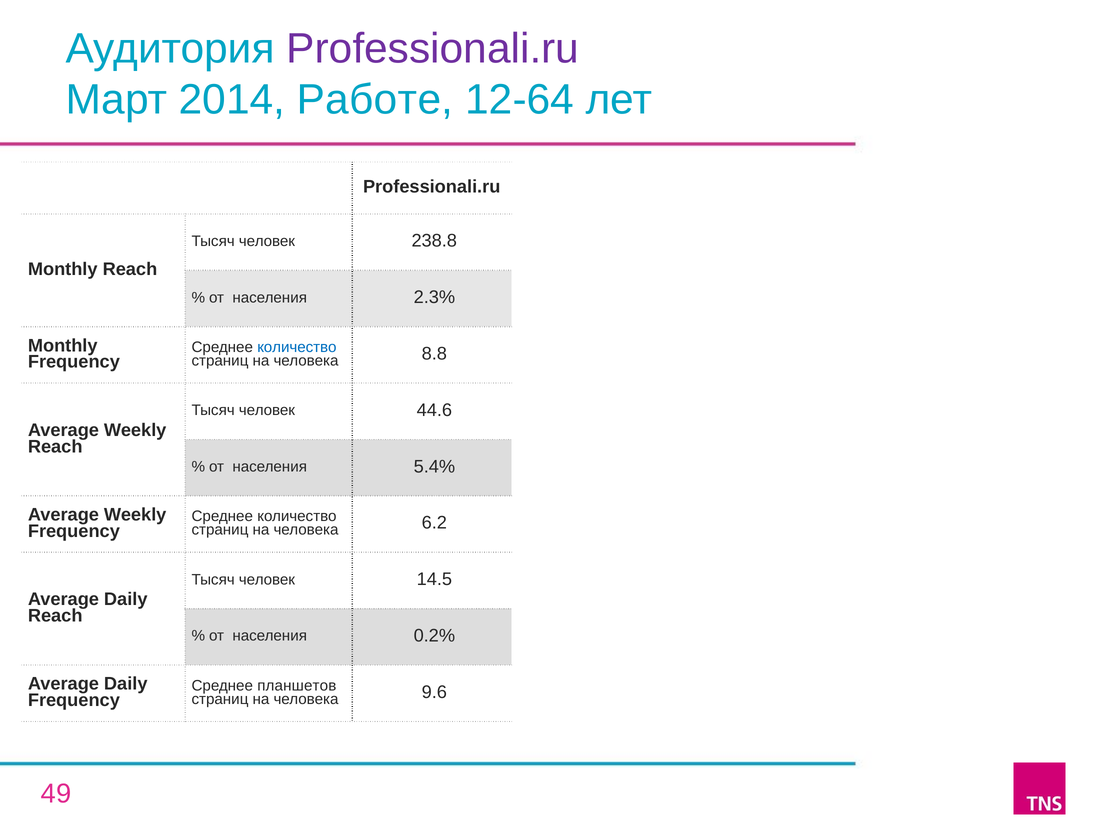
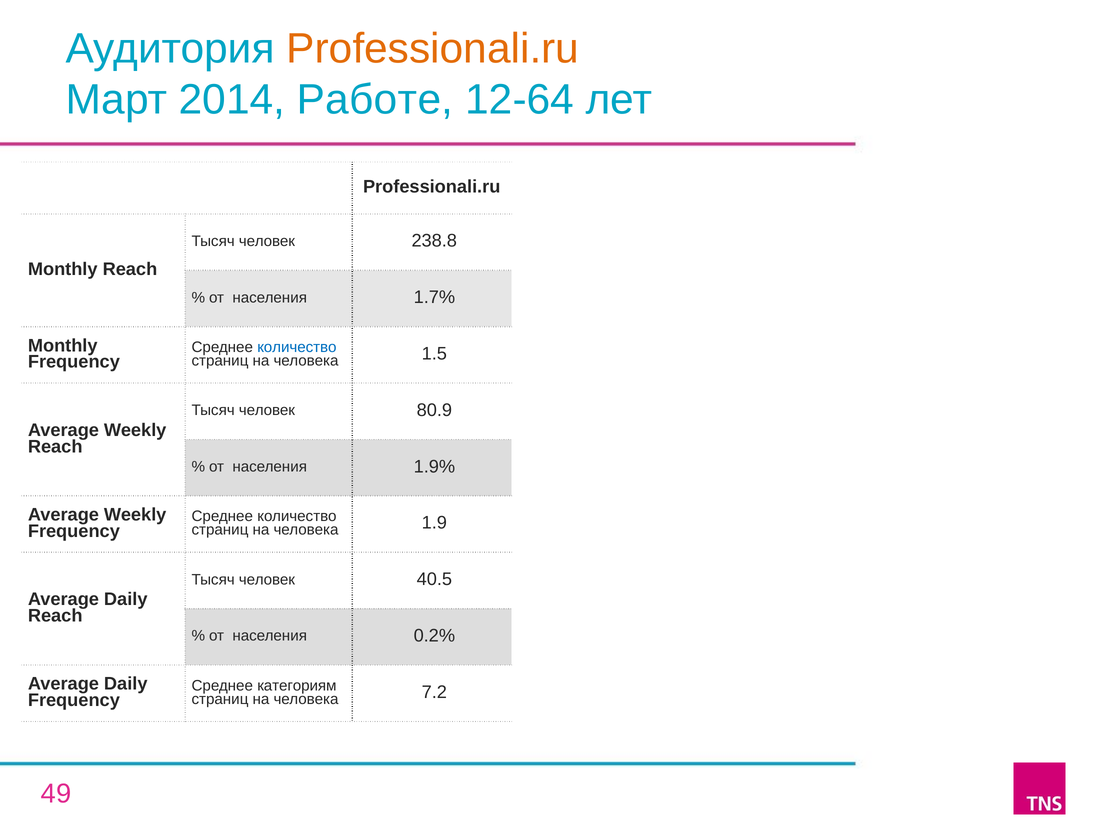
Professionali.ru colour: purple -> orange (433, 48)
2.3%: 2.3% -> 1.7% (434, 298)
8.8: 8.8 -> 1.5 (434, 354)
44.6: 44.6 -> 80.9 (434, 410)
5.4%: 5.4% -> 1.9% (434, 467)
6.2: 6.2 -> 1.9 (434, 523)
14.5: 14.5 -> 40.5 (434, 580)
планшетов: планшетов -> категориям (297, 686)
9.6: 9.6 -> 7.2 (434, 693)
